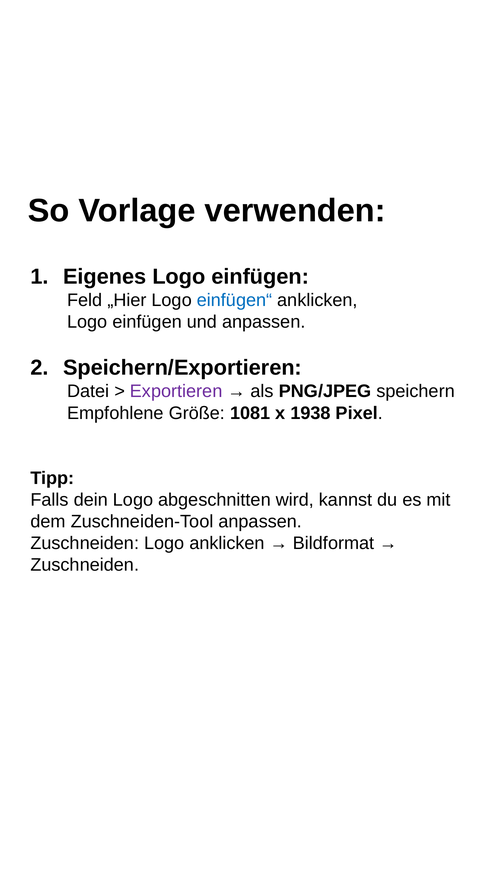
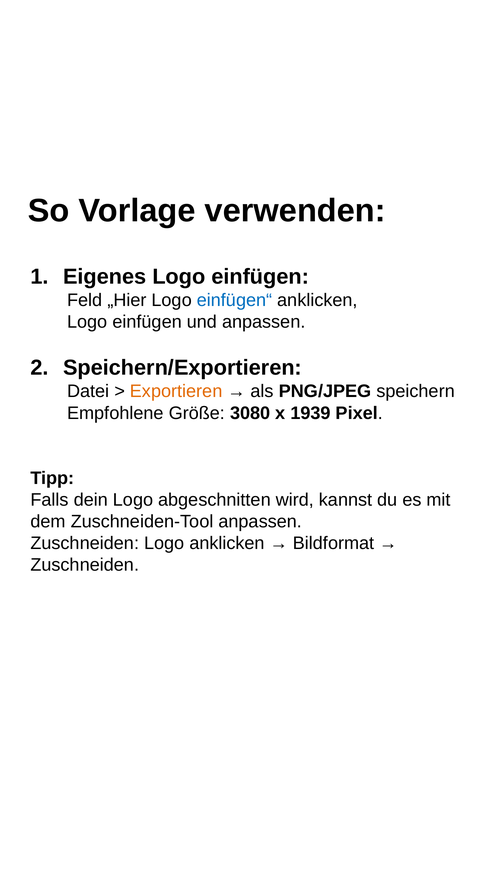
Exportieren colour: purple -> orange (176, 391)
1081: 1081 -> 3080 (250, 413)
1938: 1938 -> 1939 (311, 413)
